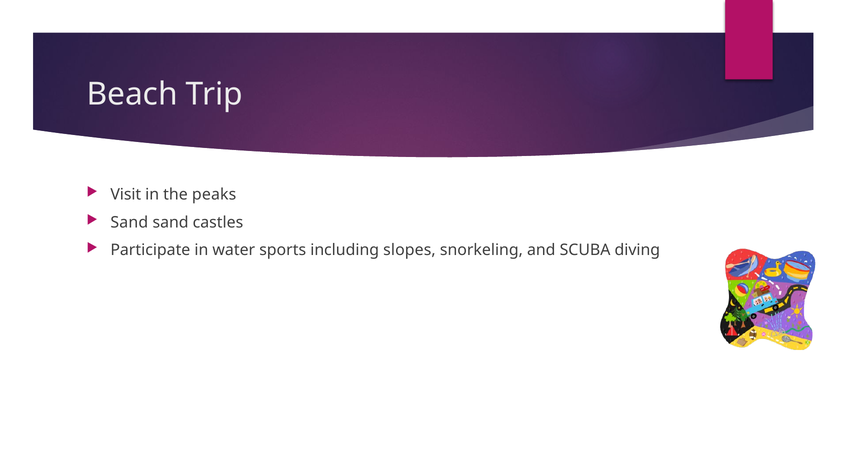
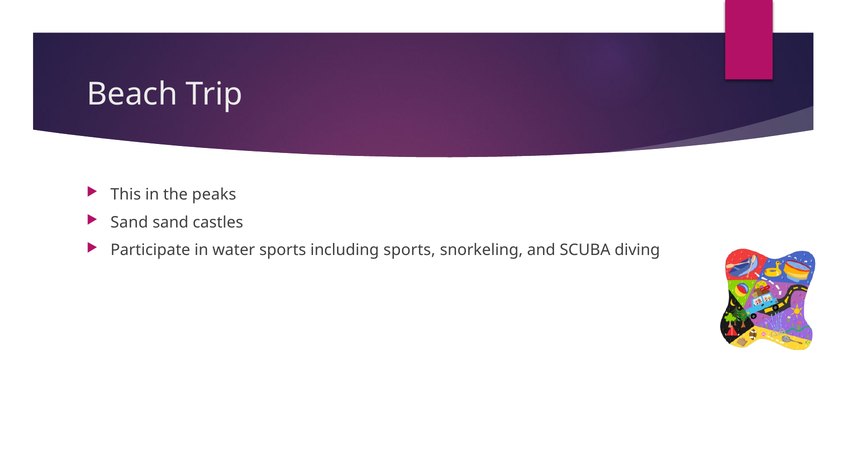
Visit: Visit -> This (126, 195)
including slopes: slopes -> sports (409, 250)
